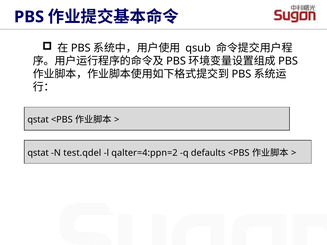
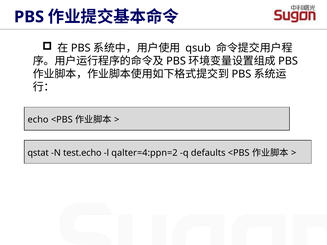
qstat: qstat -> echo (38, 120)
test.qdel: test.qdel -> test.echo (82, 153)
